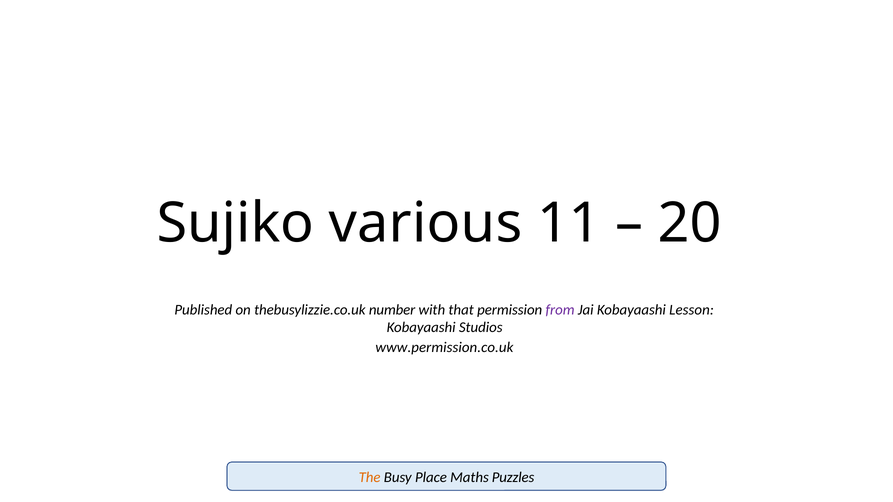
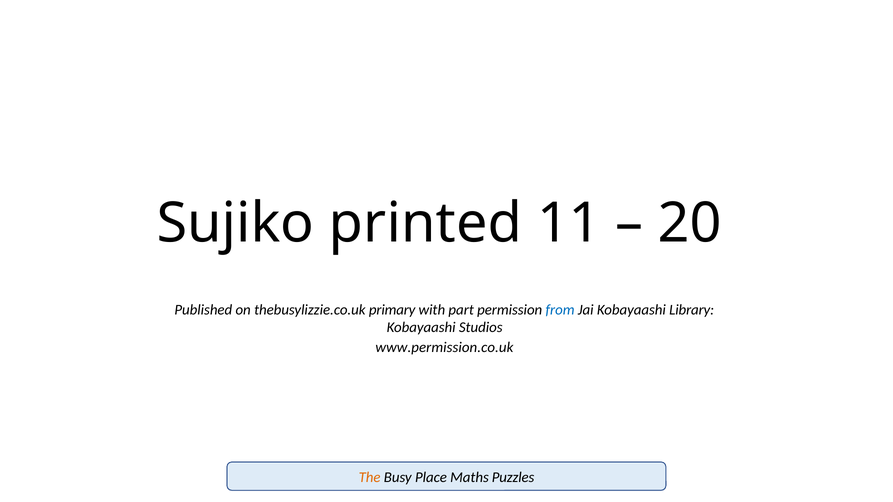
various: various -> printed (426, 223)
number: number -> primary (392, 310)
that: that -> part (461, 310)
from colour: purple -> blue (560, 310)
Lesson: Lesson -> Library (692, 310)
